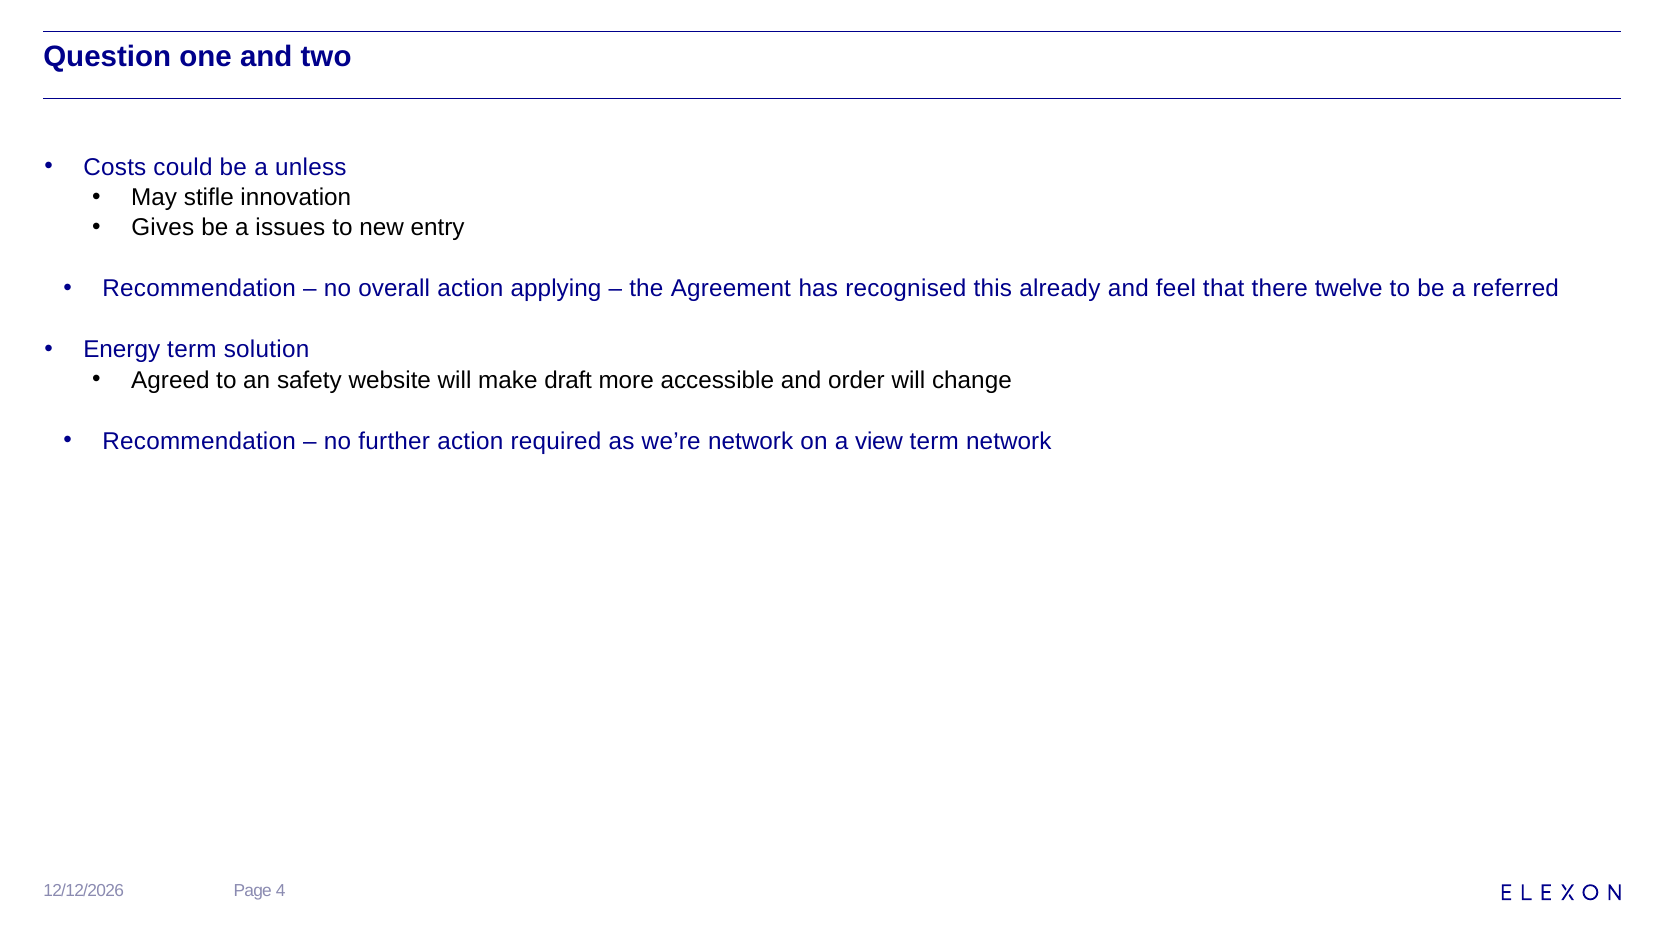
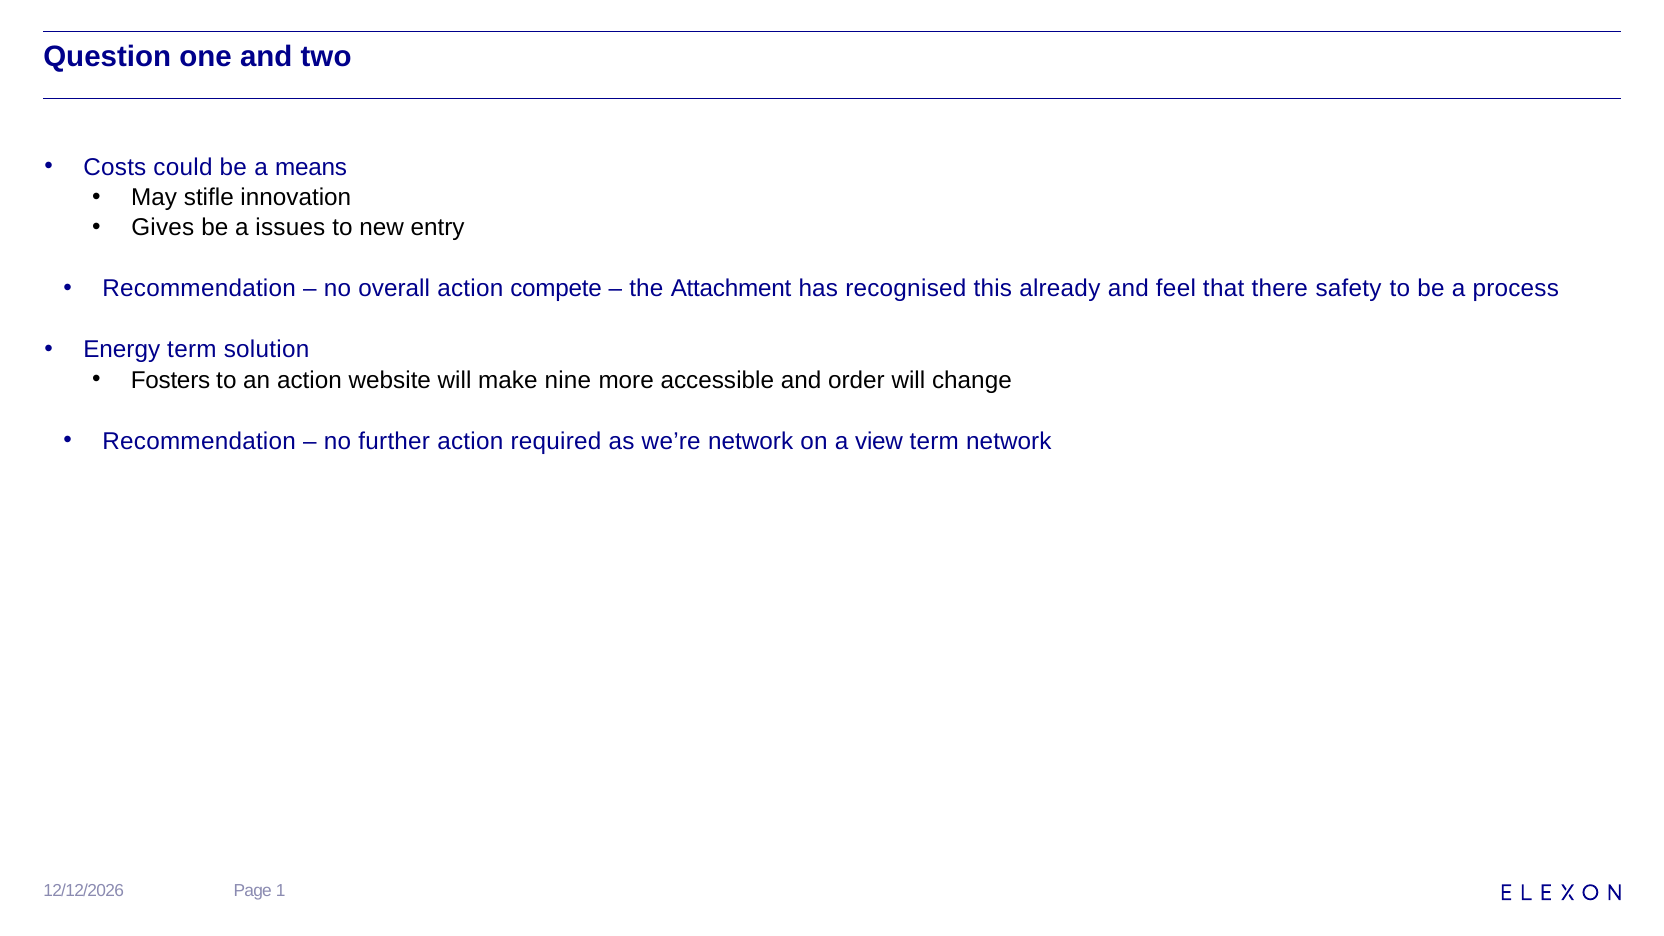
unless: unless -> means (311, 167)
applying: applying -> compete (556, 289)
Agreement: Agreement -> Attachment (731, 289)
twelve: twelve -> safety (1349, 289)
referred: referred -> process (1516, 289)
Agreed: Agreed -> Fosters (171, 380)
an safety: safety -> action (309, 380)
draft: draft -> nine (568, 380)
4: 4 -> 1 (281, 891)
